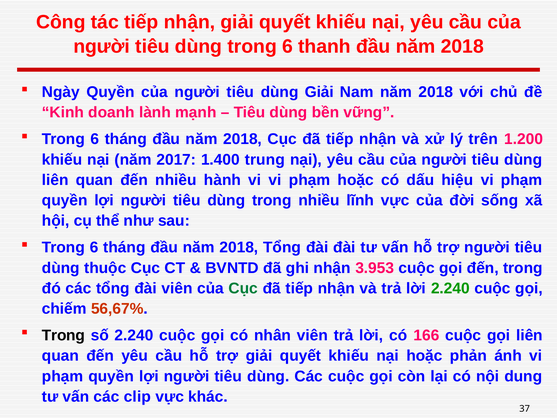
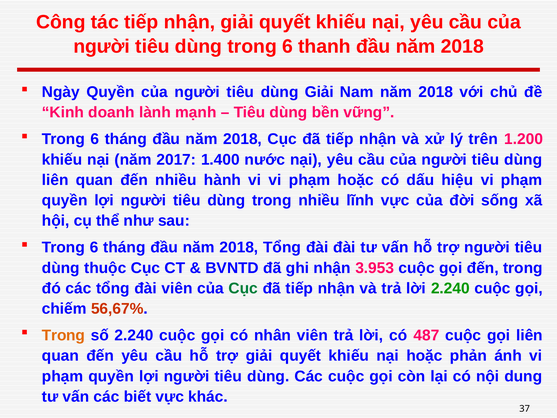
trung: trung -> nước (265, 159)
Trong colour: black -> orange (63, 335)
166: 166 -> 487 (426, 335)
clip: clip -> biết (137, 396)
